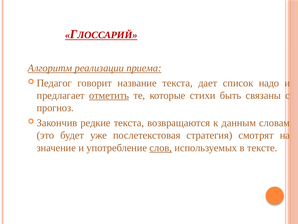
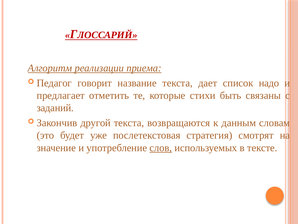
отметить underline: present -> none (109, 95)
прогноз: прогноз -> заданий (55, 108)
редкие: редкие -> другой (96, 123)
